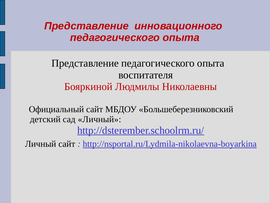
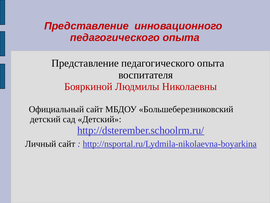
сад Личный: Личный -> Детский (100, 119)
